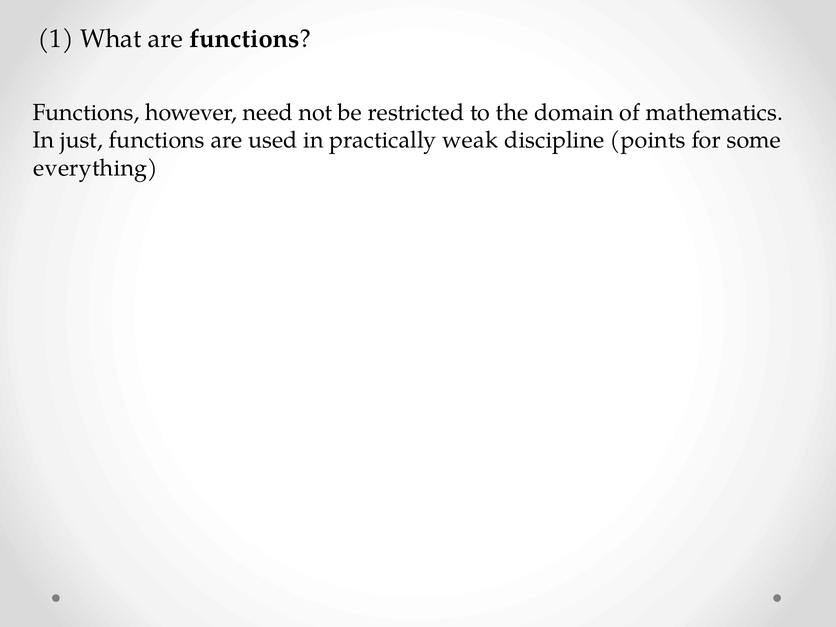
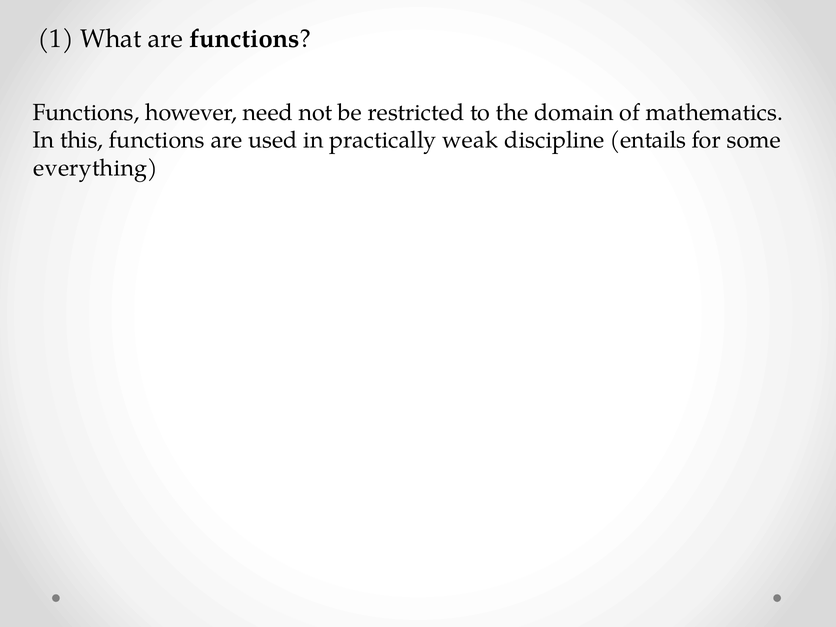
just: just -> this (82, 140)
points: points -> entails (648, 140)
